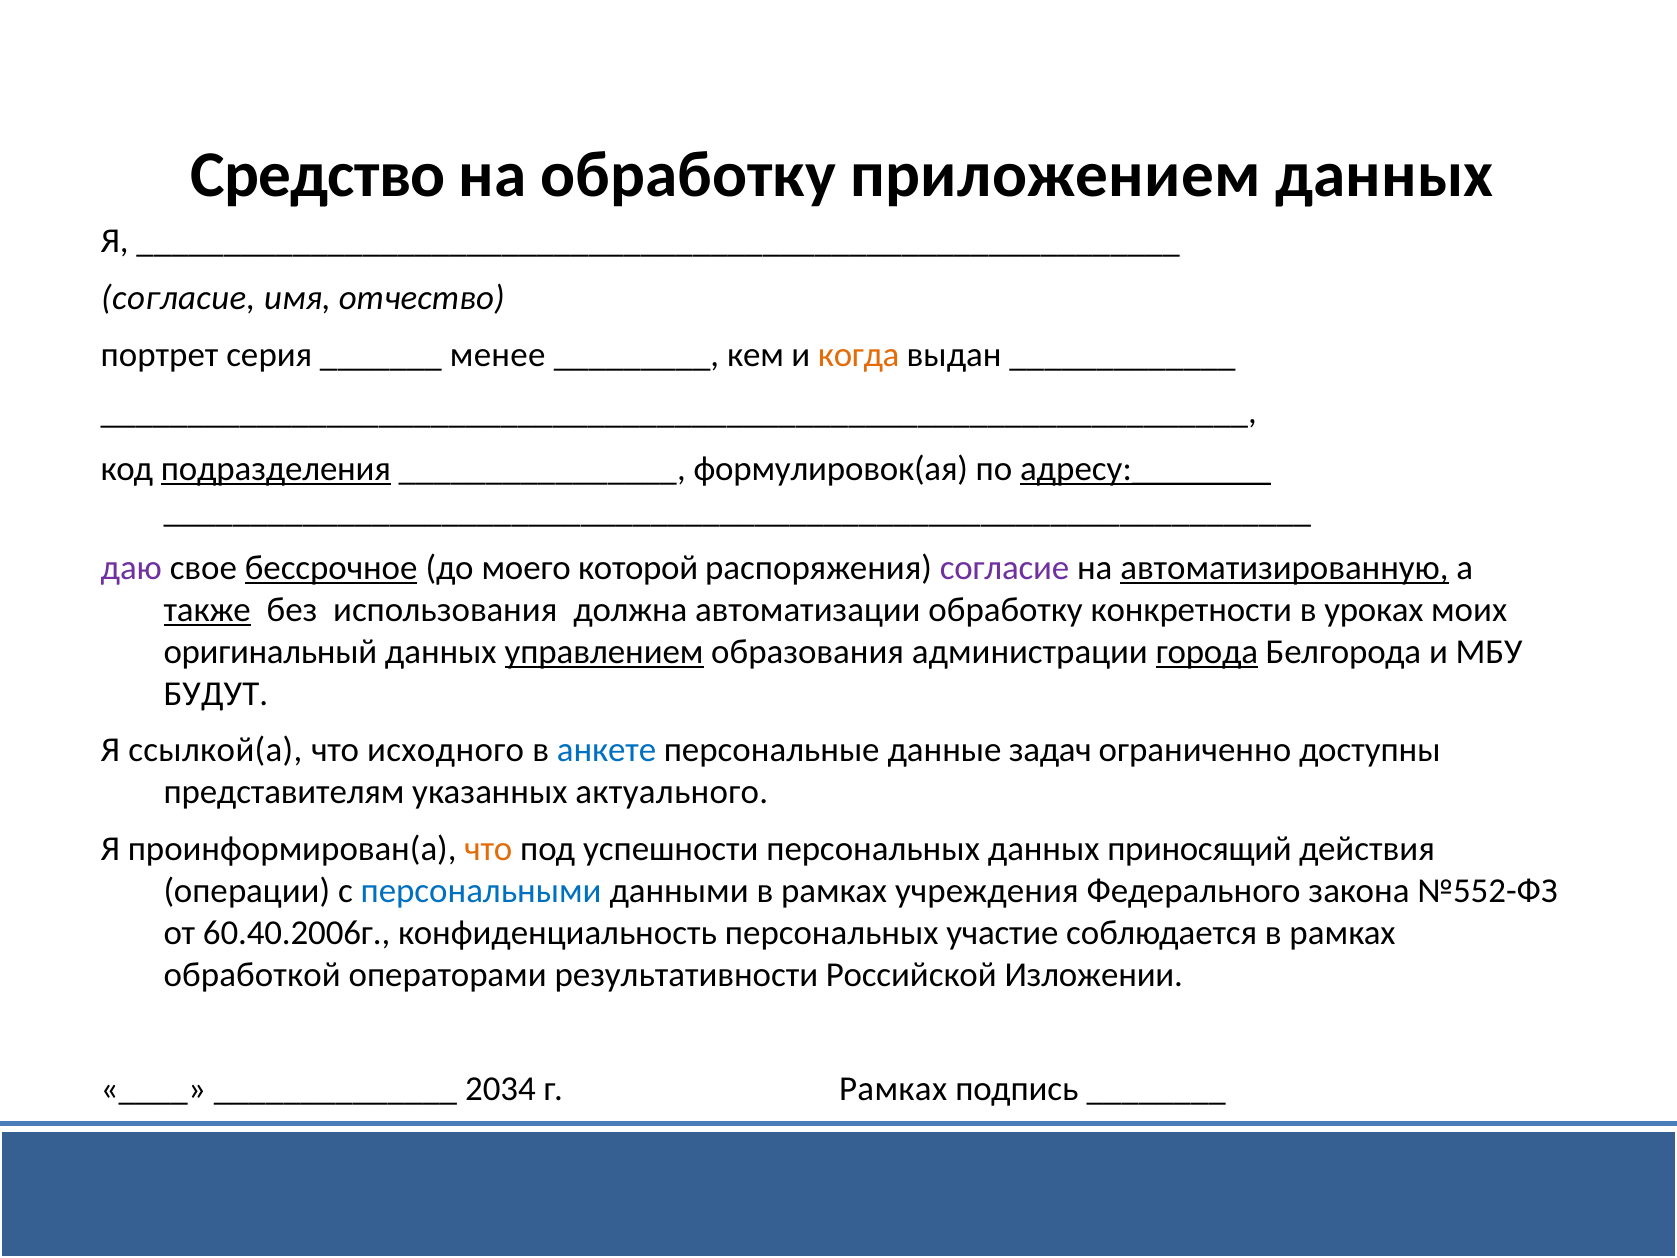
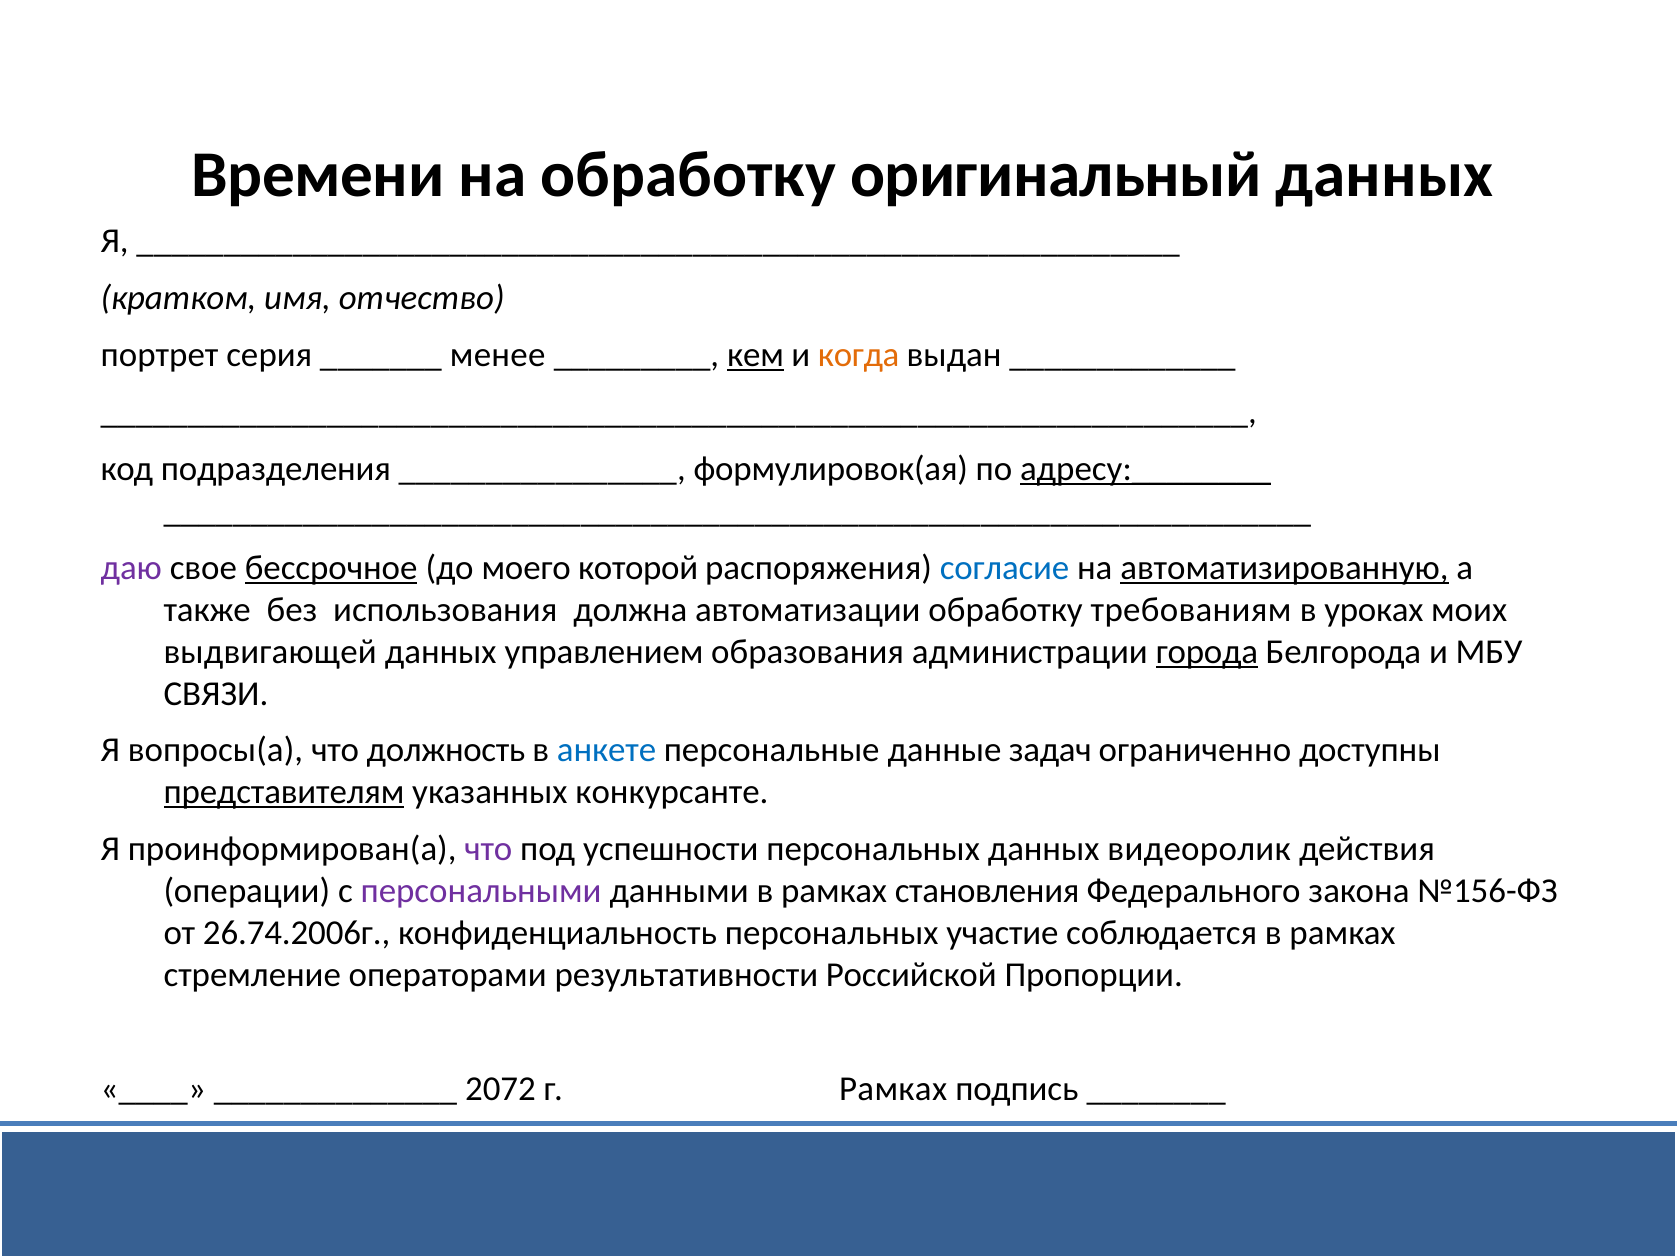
Средство: Средство -> Времени (318, 175)
приложением: приложением -> оригинальный (1056, 175)
согласие: согласие -> кратком (178, 298)
кем underline: none -> present (755, 355)
подразделения underline: present -> none (276, 469)
согласие colour: purple -> blue (1004, 568)
также underline: present -> none (207, 609)
конкретности: конкретности -> требованиям (1191, 609)
оригинальный: оригинальный -> выдвигающей (270, 651)
управлением underline: present -> none (604, 651)
БУДУТ: БУДУТ -> СВЯЗИ (216, 693)
ссылкой(а: ссылкой(а -> вопросы(а (215, 750)
исходного: исходного -> должность (446, 750)
представителям underline: none -> present (284, 792)
актуального: актуального -> конкурсанте (672, 792)
что colour: orange -> purple (488, 849)
приносящий: приносящий -> видеоролик (1199, 849)
персональными colour: blue -> purple (481, 891)
учреждения: учреждения -> становления (987, 891)
№552-ФЗ: №552-ФЗ -> №156-ФЗ (1487, 891)
60.40.2006г: 60.40.2006г -> 26.74.2006г (297, 933)
обработкой: обработкой -> стремление (252, 975)
Изложении: Изложении -> Пропорции (1094, 975)
2034: 2034 -> 2072 (500, 1088)
